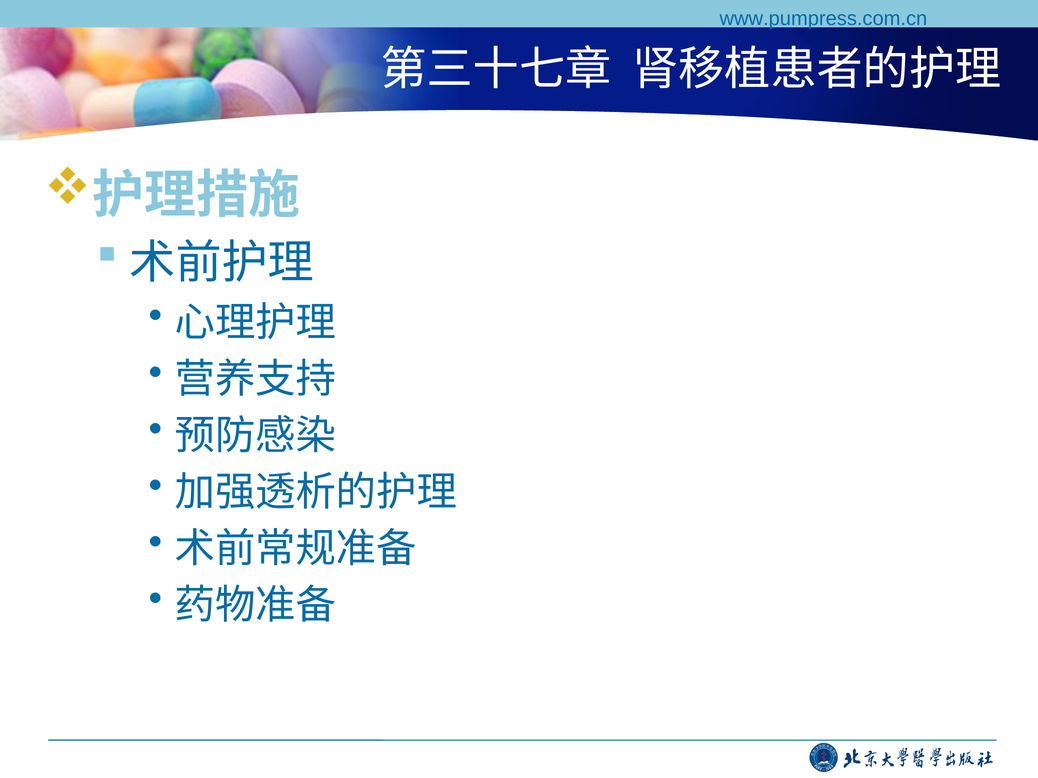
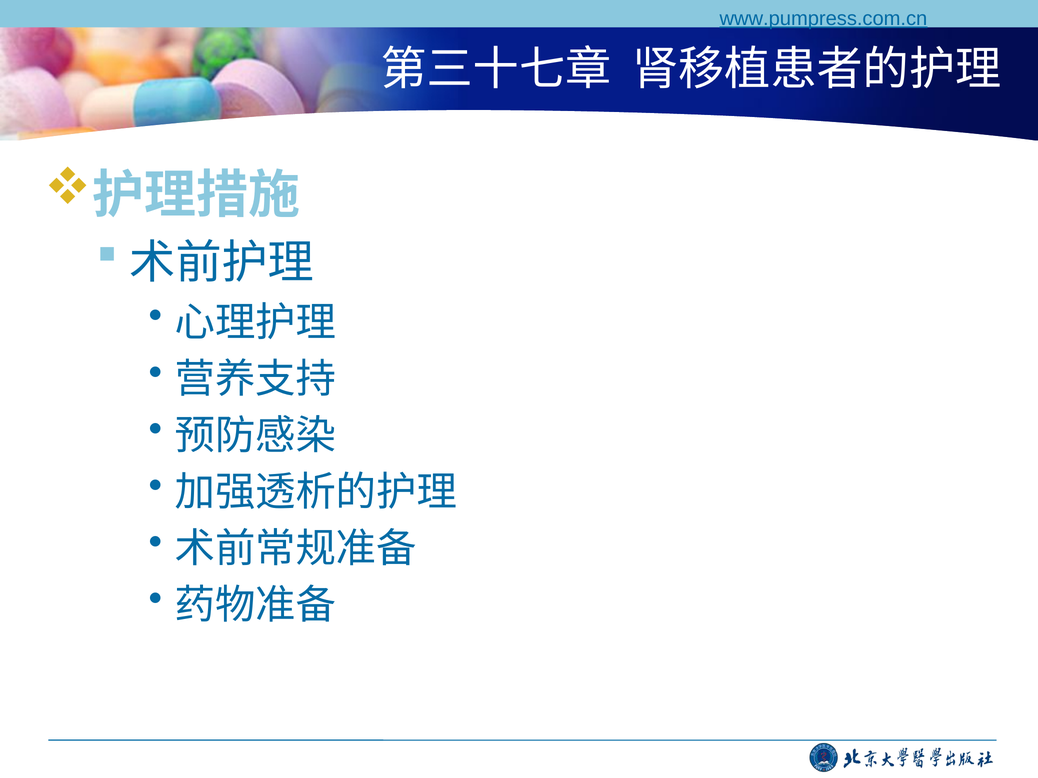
www.pumpress.com.cn underline: none -> present (823, 19)
